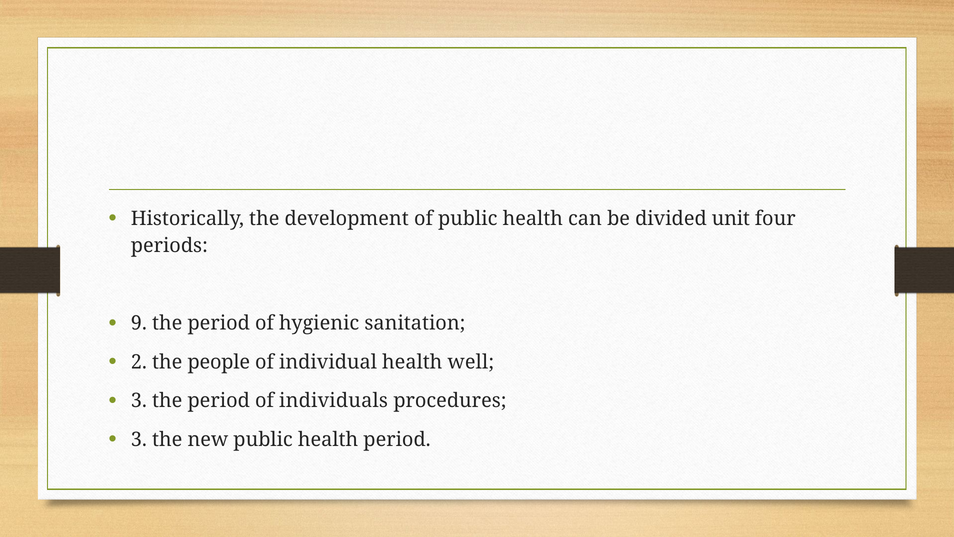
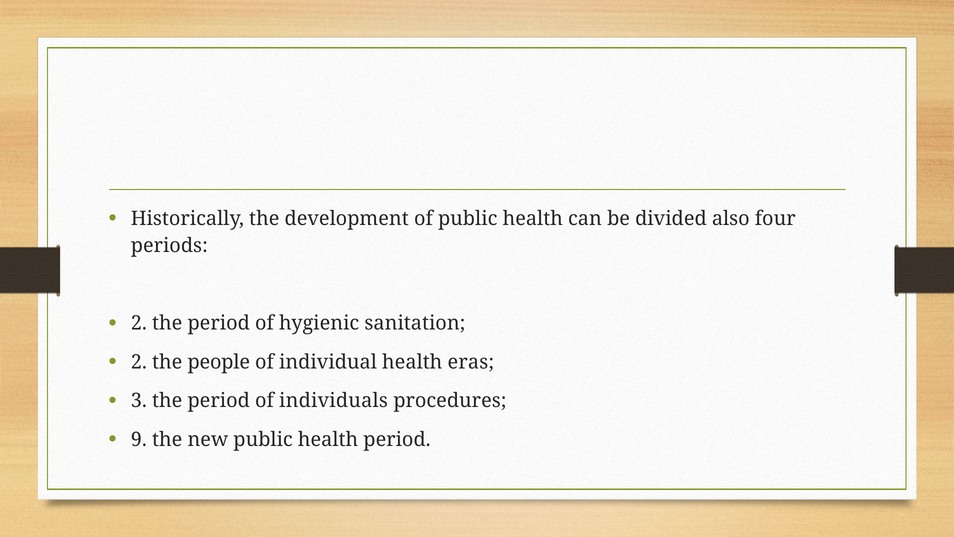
unit: unit -> also (731, 218)
9: 9 -> 2 (139, 323)
well: well -> eras (471, 362)
3: 3 -> 9 (139, 439)
